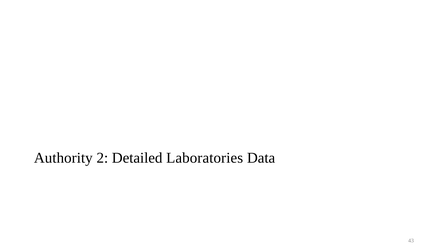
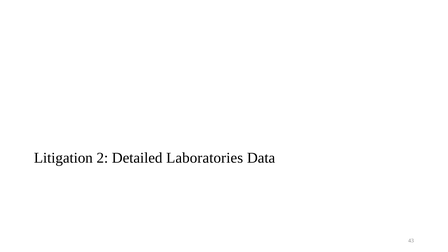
Authority: Authority -> Litigation (63, 158)
